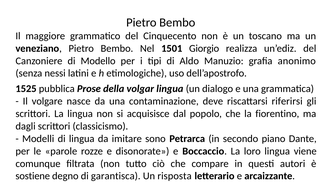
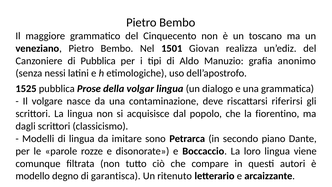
Giorgio: Giorgio -> Giovan (204, 48)
di Modello: Modello -> Pubblica (98, 61)
sostiene: sostiene -> modello (33, 176)
risposta: risposta -> ritenuto (175, 176)
